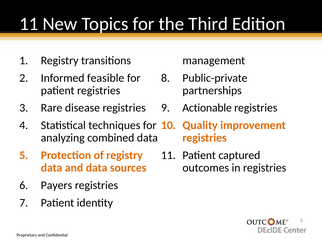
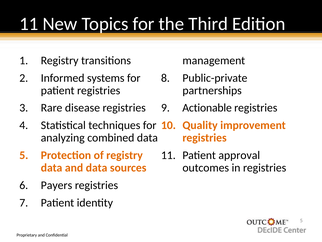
feasible: feasible -> systems (106, 78)
captured: captured -> approval (239, 155)
